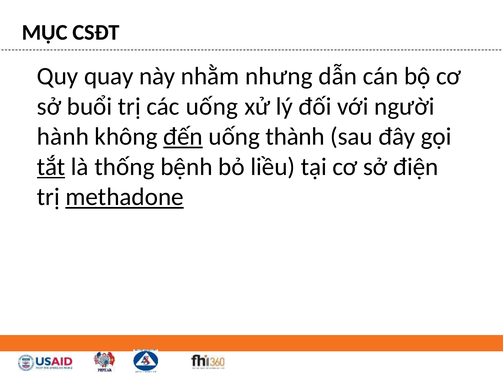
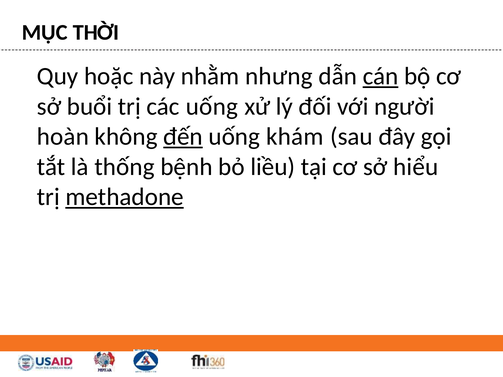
CSĐT: CSĐT -> THỜI (96, 33)
quay: quay -> hoặc (109, 76)
cán underline: none -> present (381, 76)
hành: hành -> hoàn (63, 137)
thành: thành -> khám (295, 137)
tắt underline: present -> none (51, 167)
điện: điện -> hiểu (416, 167)
